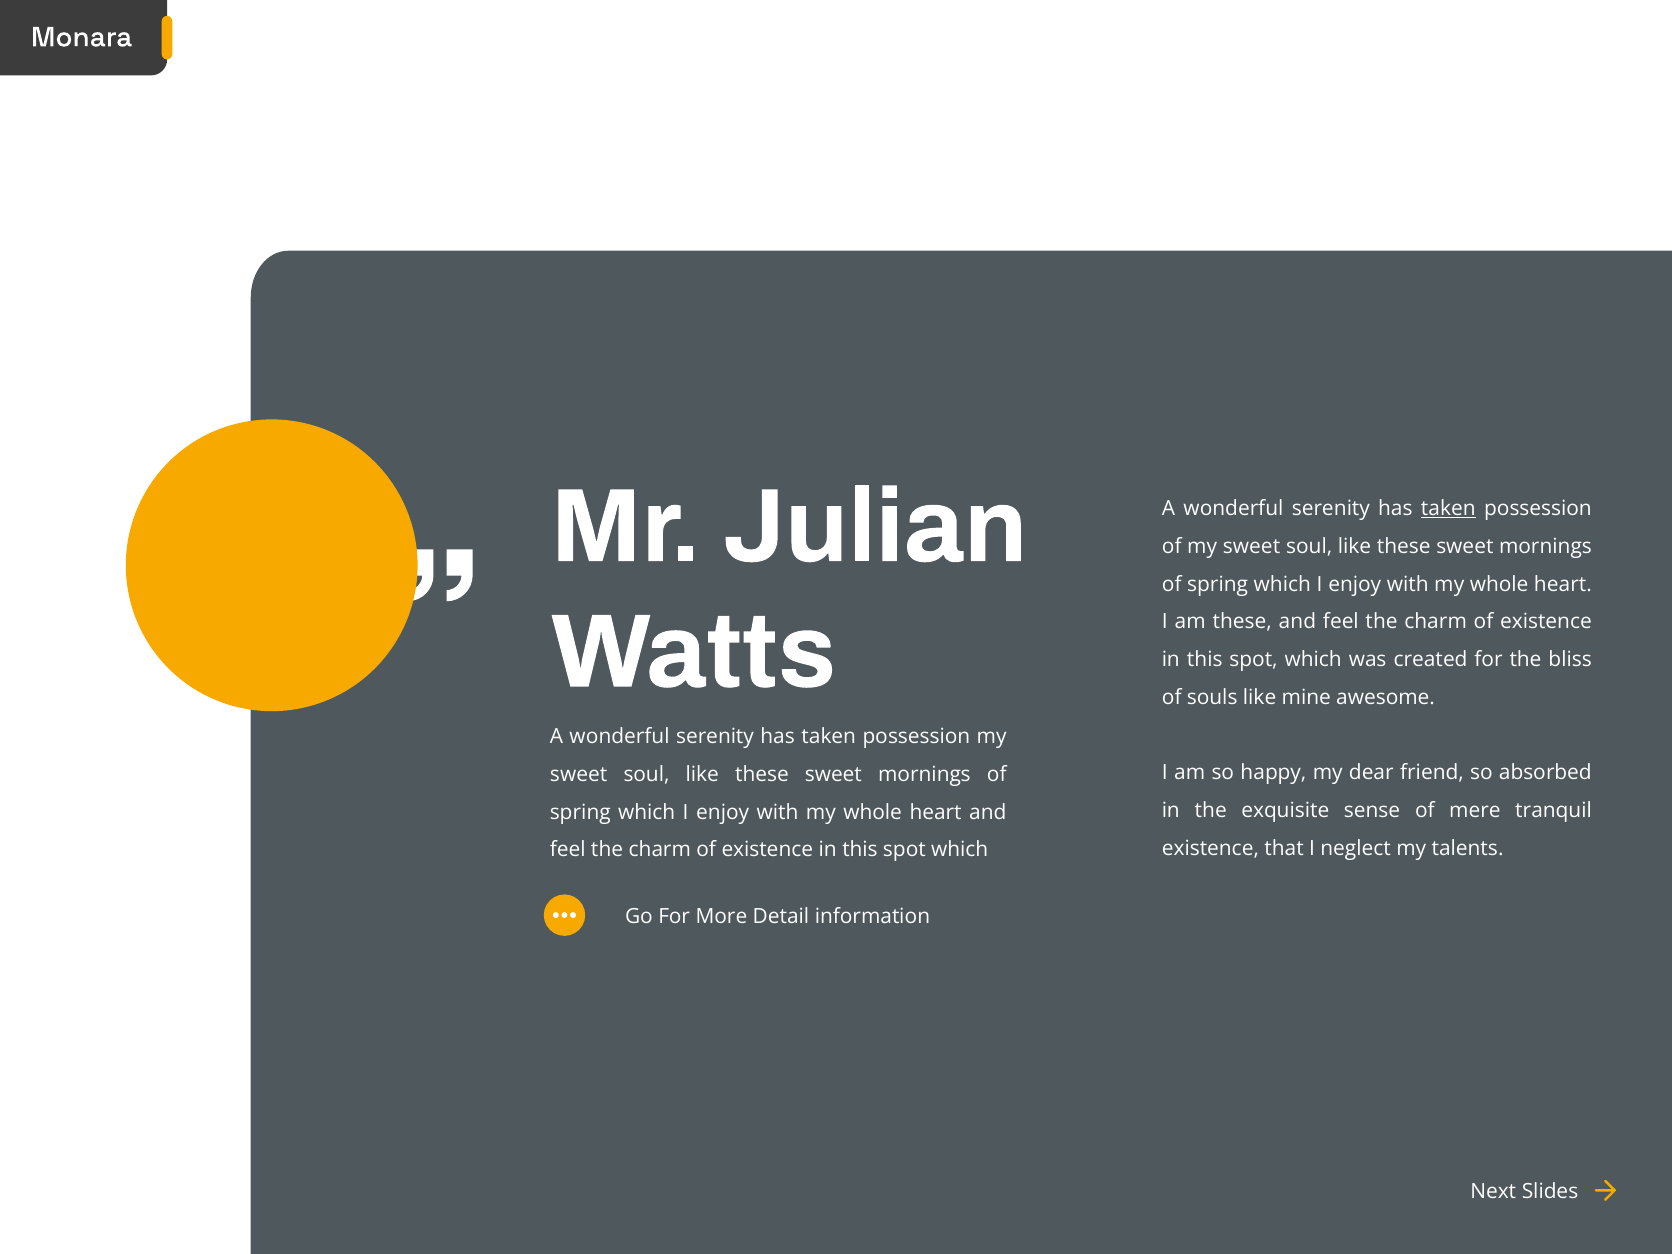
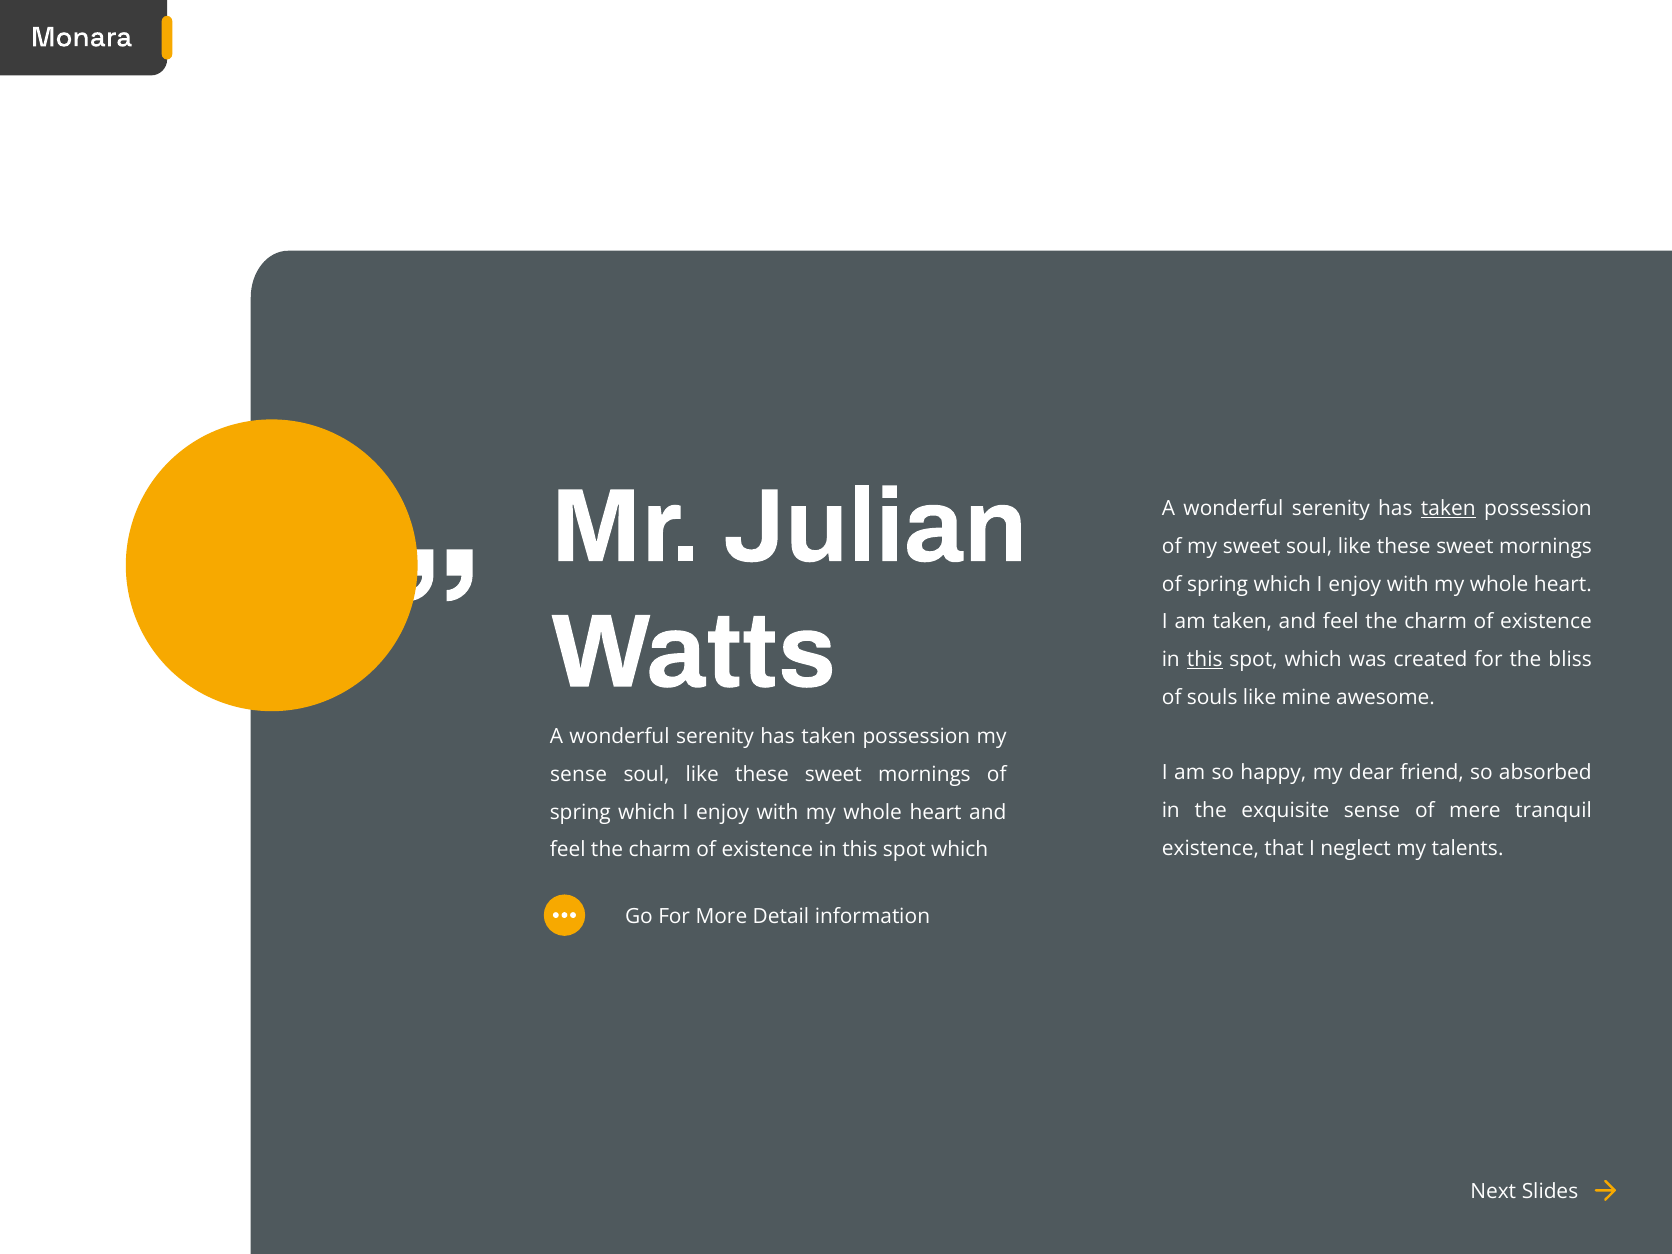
am these: these -> taken (1242, 622)
this underline: none -> present (1205, 660)
sweet: sweet -> sense (579, 774)
